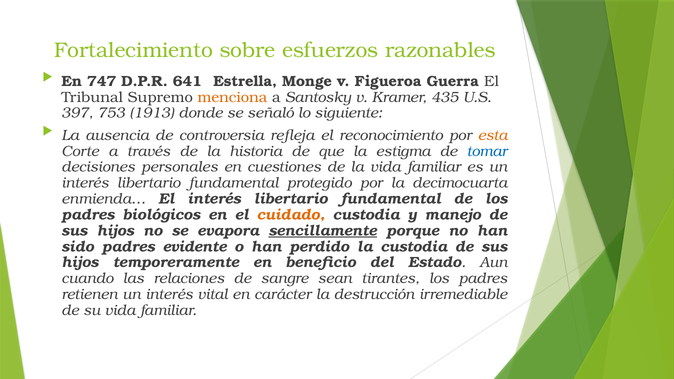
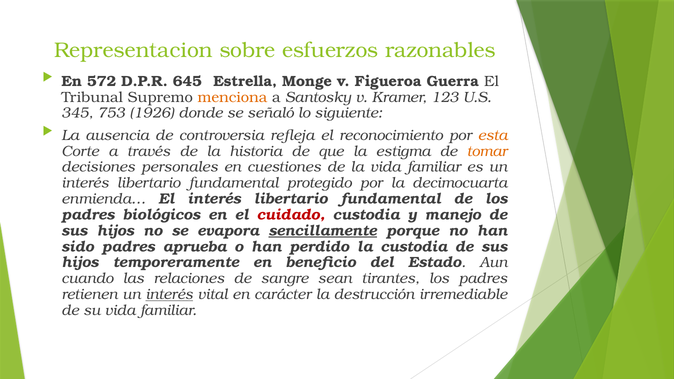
Fortalecimiento: Fortalecimiento -> Representacion (133, 50)
747: 747 -> 572 (102, 81)
641: 641 -> 645 (187, 81)
435: 435 -> 123 (445, 97)
397: 397 -> 345 (77, 113)
1913: 1913 -> 1926 (152, 113)
tomar colour: blue -> orange (487, 151)
cuidado colour: orange -> red (291, 215)
evidente: evidente -> aprueba (195, 247)
interés underline: none -> present (169, 295)
